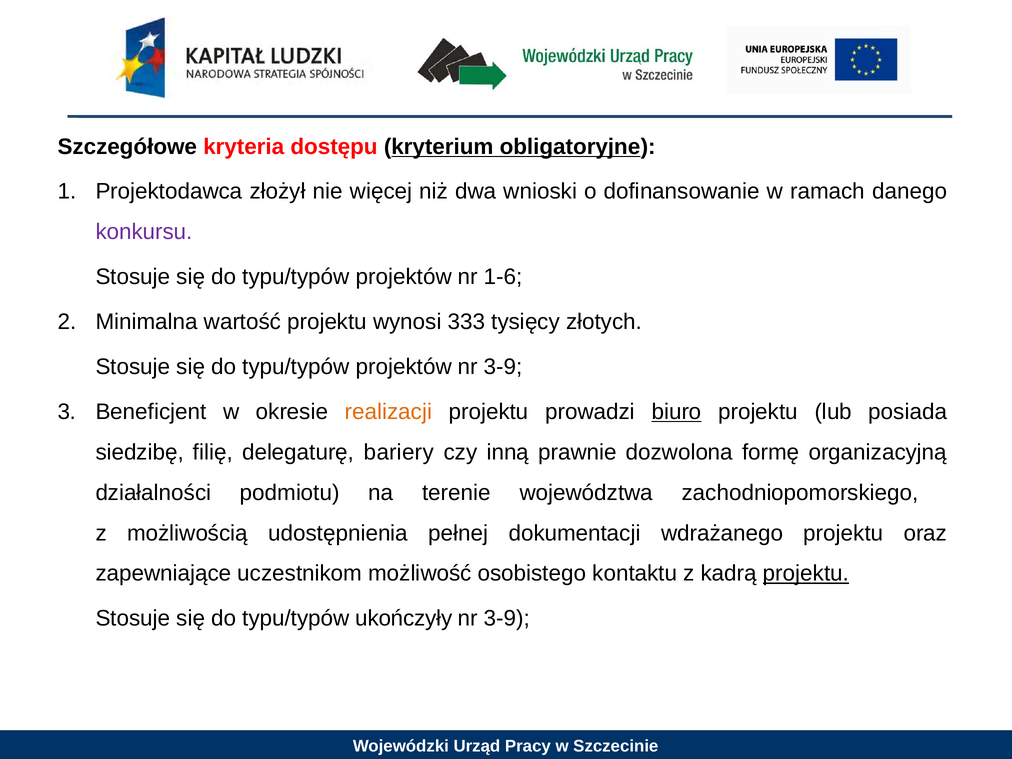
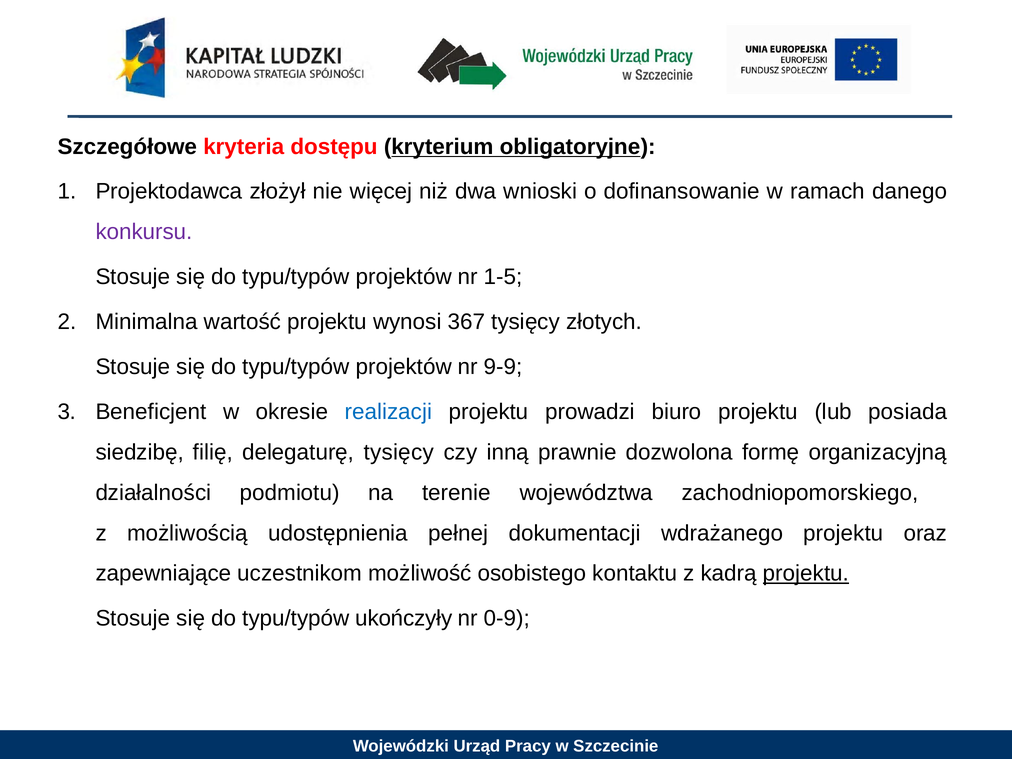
1-6: 1-6 -> 1-5 (503, 277)
333: 333 -> 367 (466, 322)
projektów nr 3-9: 3-9 -> 9-9 (503, 367)
realizacji colour: orange -> blue (388, 412)
biuro underline: present -> none (677, 412)
delegaturę bariery: bariery -> tysięcy (399, 452)
3-9: 3-9 -> 0-9 (507, 618)
